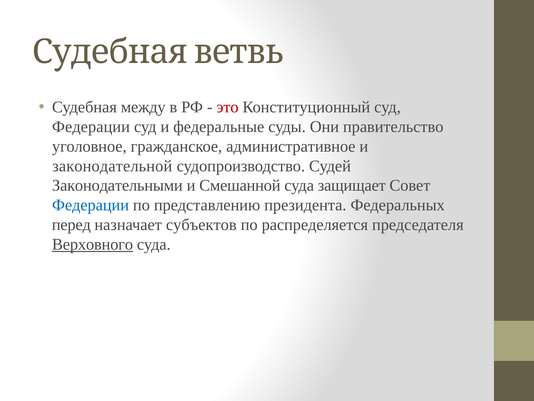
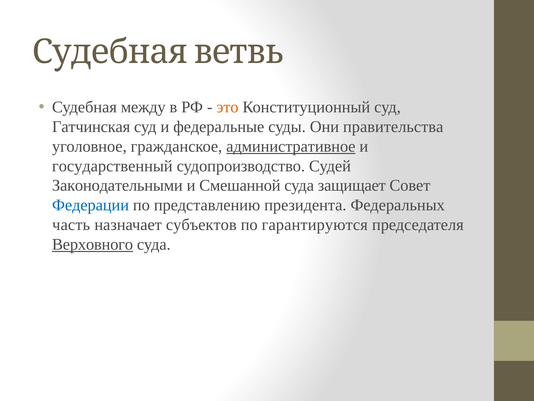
это colour: red -> orange (228, 107)
Федерации: Федерации -> Гатчинская (91, 127)
правительство: правительство -> правительства (393, 127)
административное underline: none -> present (291, 146)
законодательной: законодательной -> государственный (112, 166)
перед: перед -> часть (71, 224)
распределяется: распределяется -> гарантируются (315, 224)
